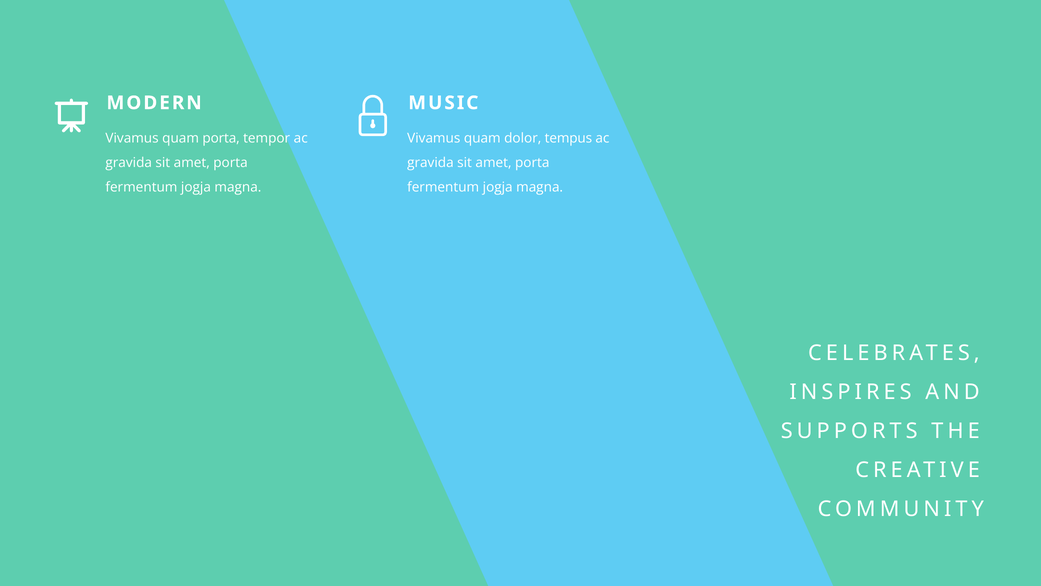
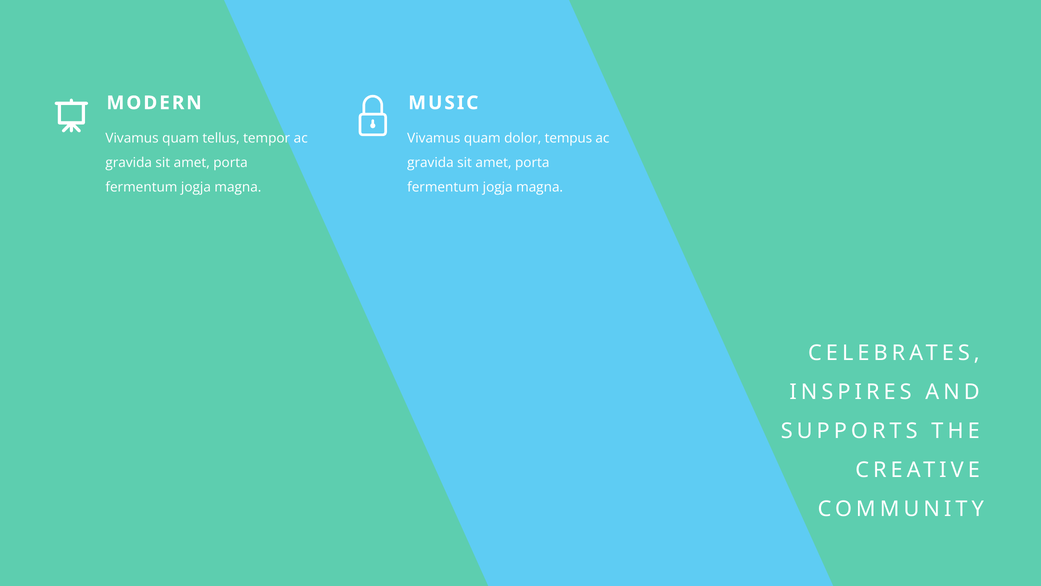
quam porta: porta -> tellus (221, 138)
